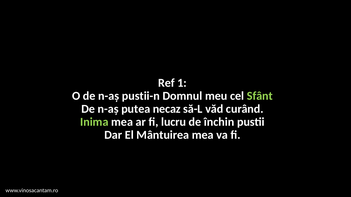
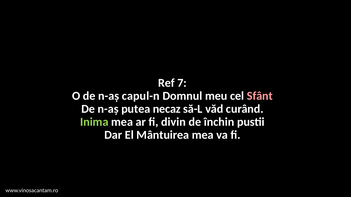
1: 1 -> 7 (182, 83)
pustii-n: pustii-n -> capul-n (141, 96)
Sfânt colour: light green -> pink (260, 96)
lucru: lucru -> divin (174, 122)
